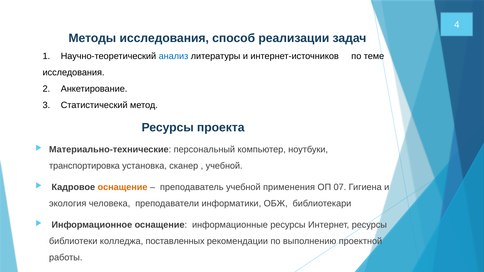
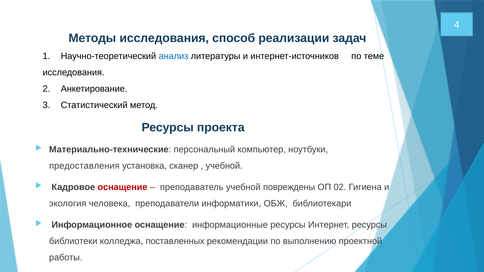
транспортировка: транспортировка -> предоставления (84, 166)
оснащение colour: orange -> red (123, 187)
применения: применения -> повреждены (289, 187)
07: 07 -> 02 (340, 187)
